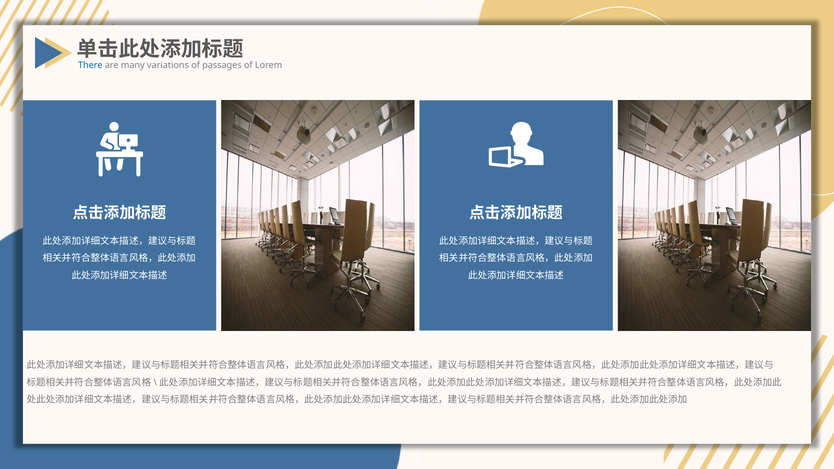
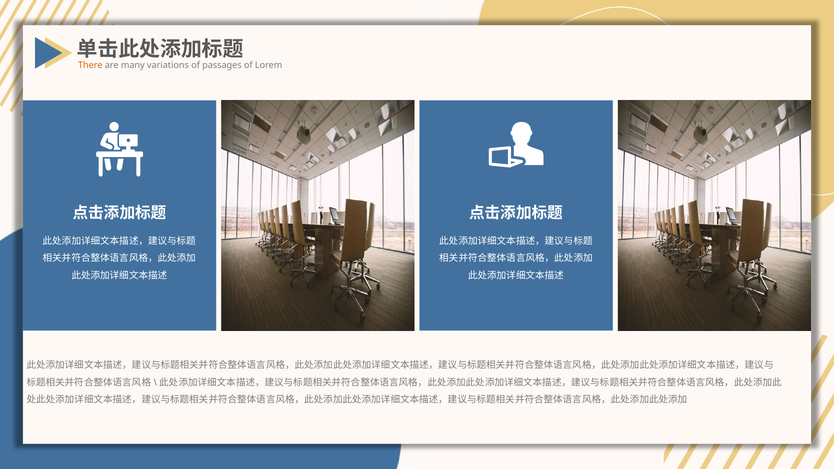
There colour: blue -> orange (90, 65)
